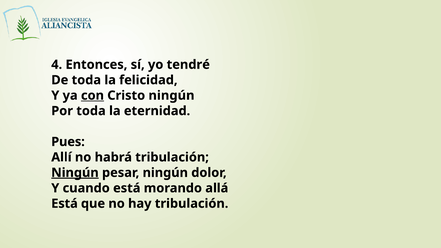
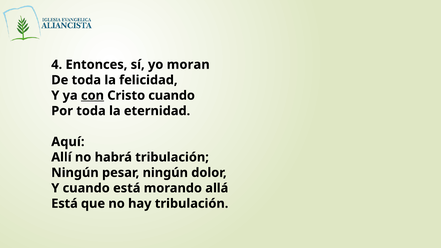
tendré: tendré -> moran (188, 65)
Cristo ningún: ningún -> cuando (172, 95)
Pues: Pues -> Aquí (68, 142)
Ningún underline: present -> none (75, 173)
